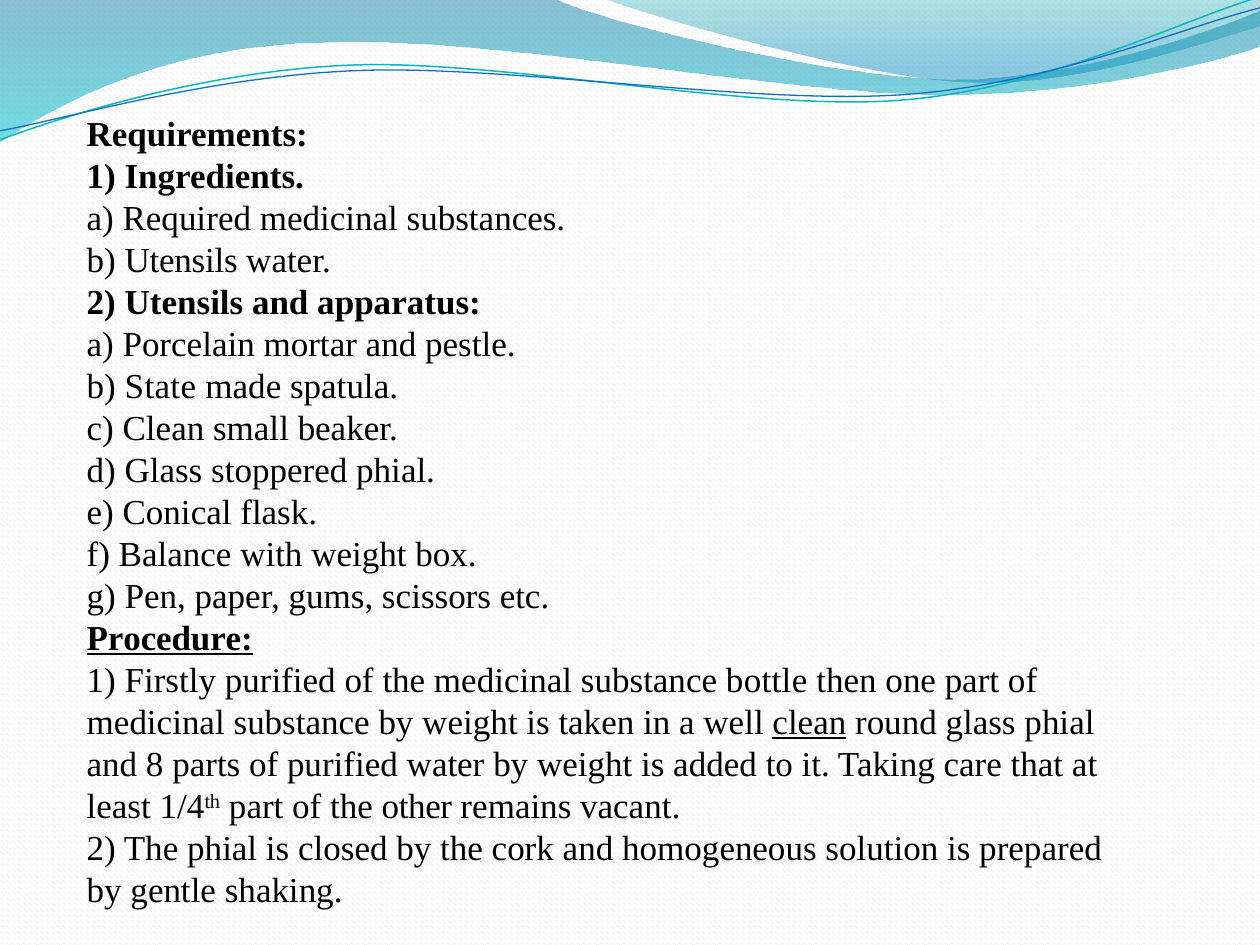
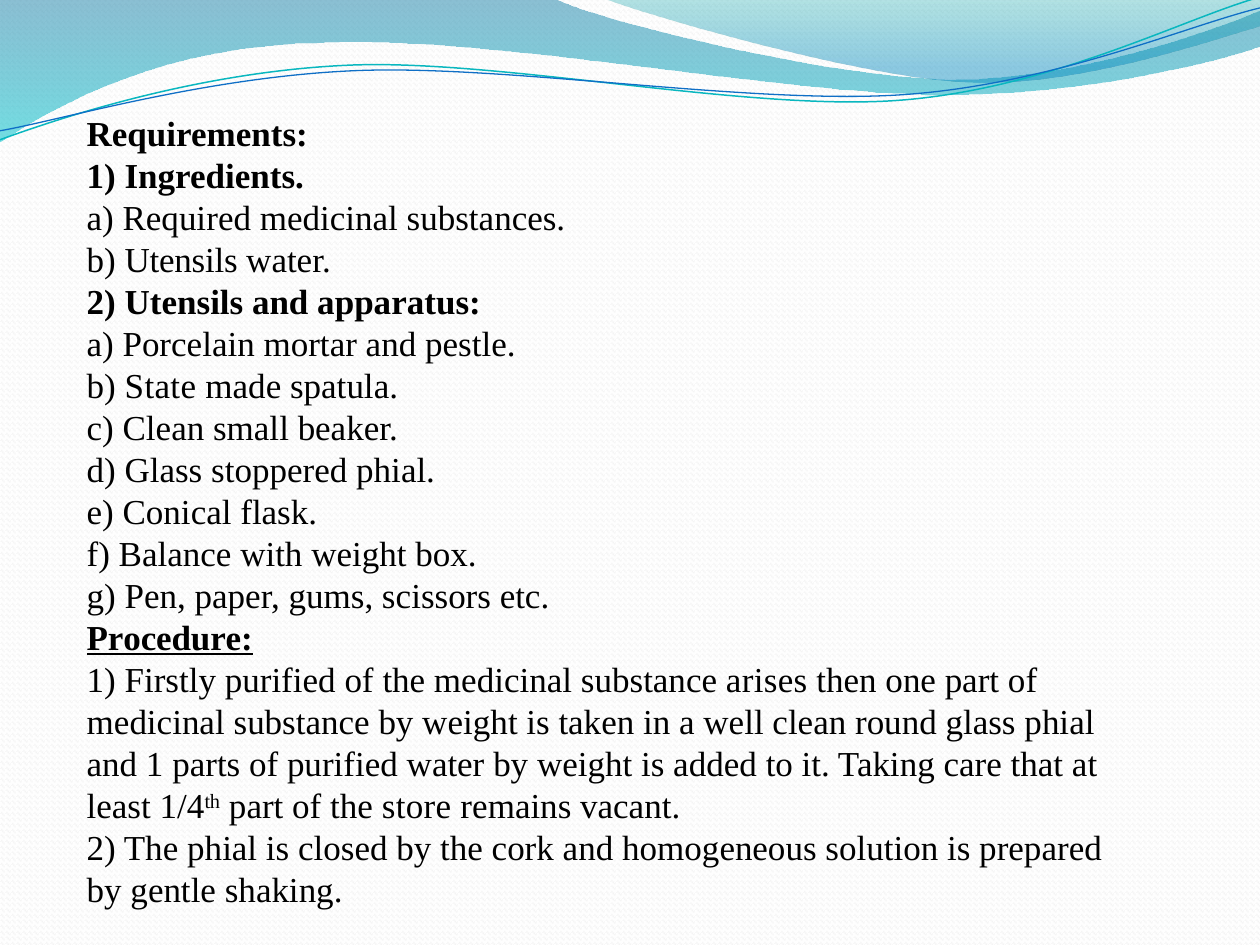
bottle: bottle -> arises (767, 681)
clean underline: present -> none (809, 723)
and 8: 8 -> 1 (155, 765)
other: other -> store (417, 807)
